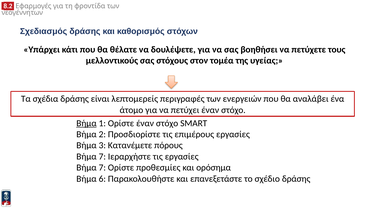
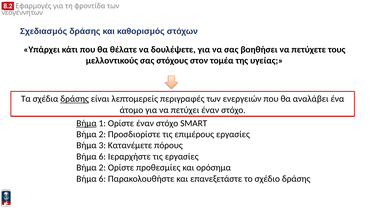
δράσης underline: none -> present (75, 99)
7: 7 -> 6 (102, 157)
7: 7 -> 2 (102, 168)
